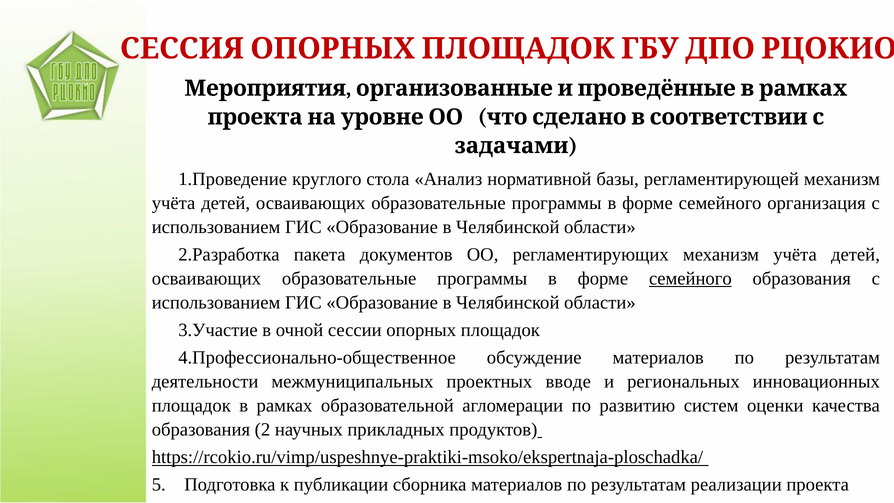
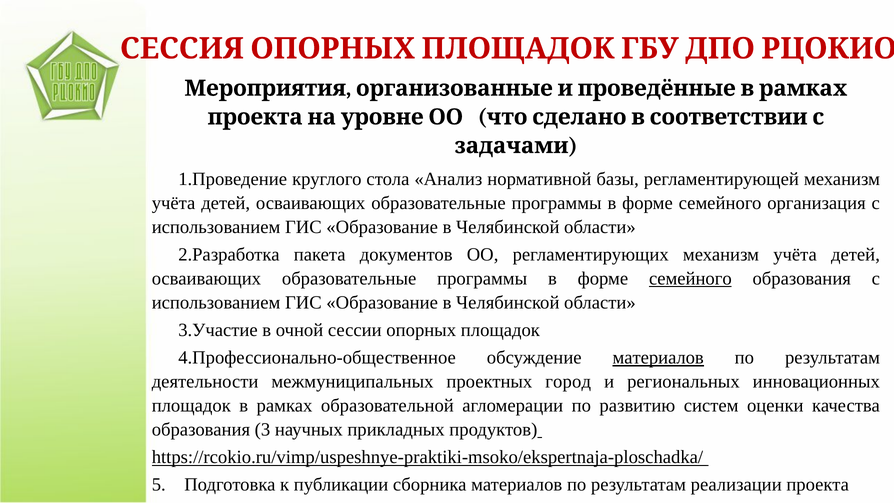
материалов underline: none -> present (658, 358)
вводе: вводе -> город (568, 382)
2: 2 -> 3 (263, 429)
